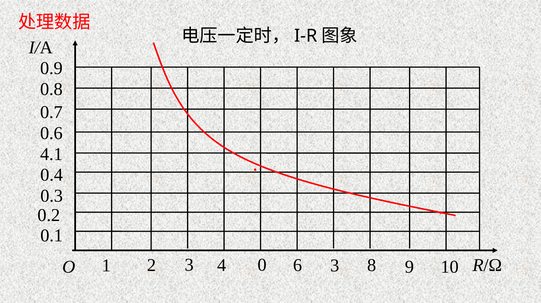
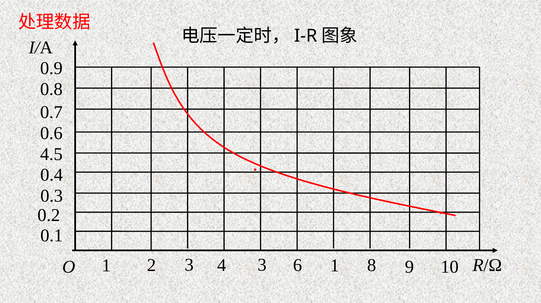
4.1: 4.1 -> 4.5 (51, 154)
1 3: 3 -> 1 (335, 266)
O 0: 0 -> 3 (262, 265)
